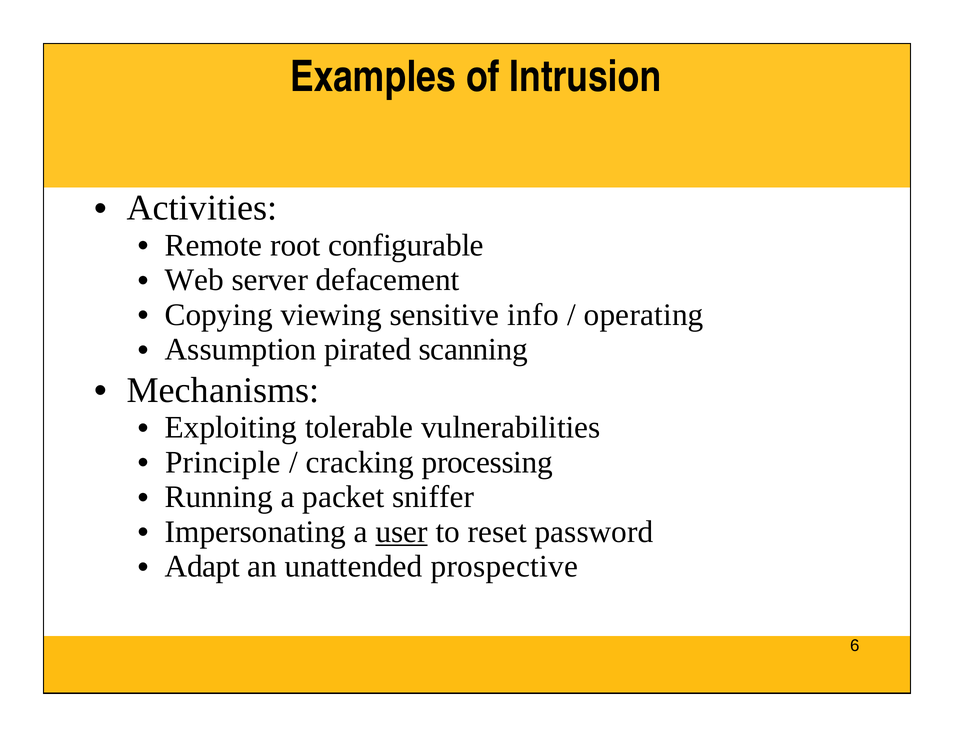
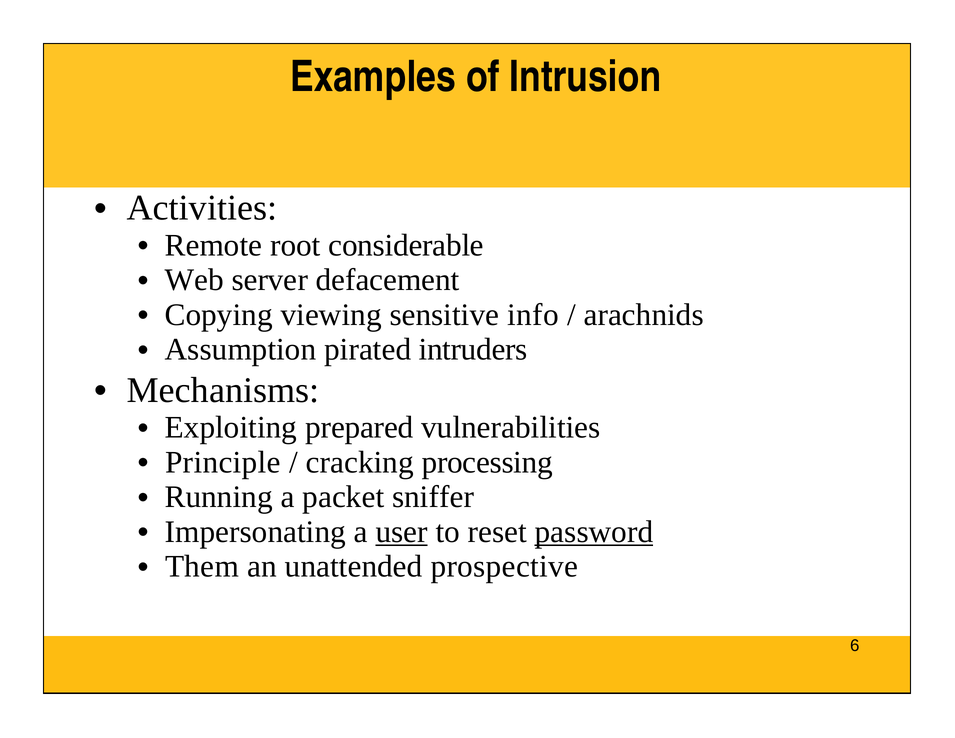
configurable: configurable -> considerable (406, 245)
operating: operating -> arachnids (644, 315)
scanning: scanning -> intruders (473, 349)
tolerable: tolerable -> prepared (359, 428)
password underline: none -> present (594, 532)
Adapt: Adapt -> Them (202, 567)
